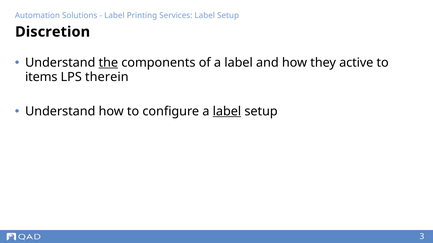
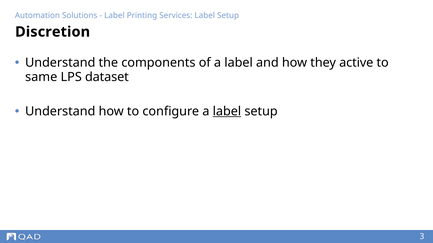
the underline: present -> none (108, 63)
items: items -> same (41, 77)
therein: therein -> dataset (107, 77)
